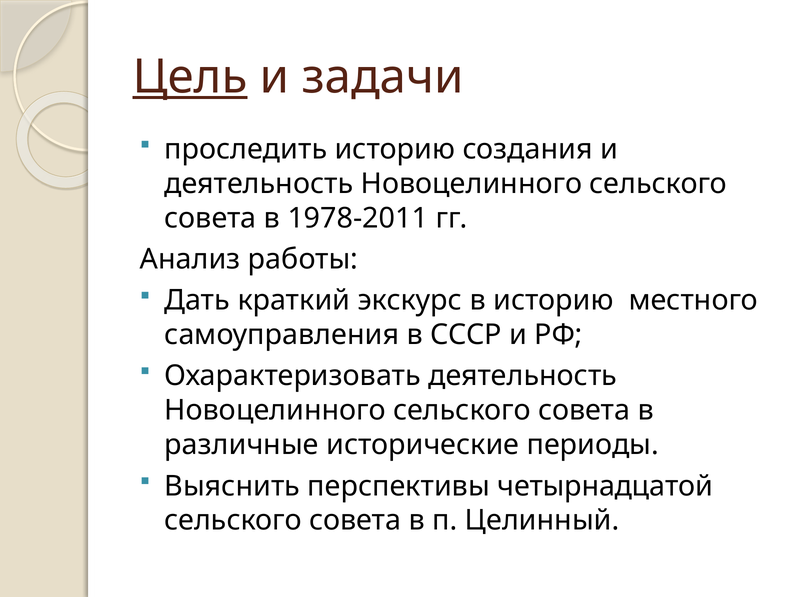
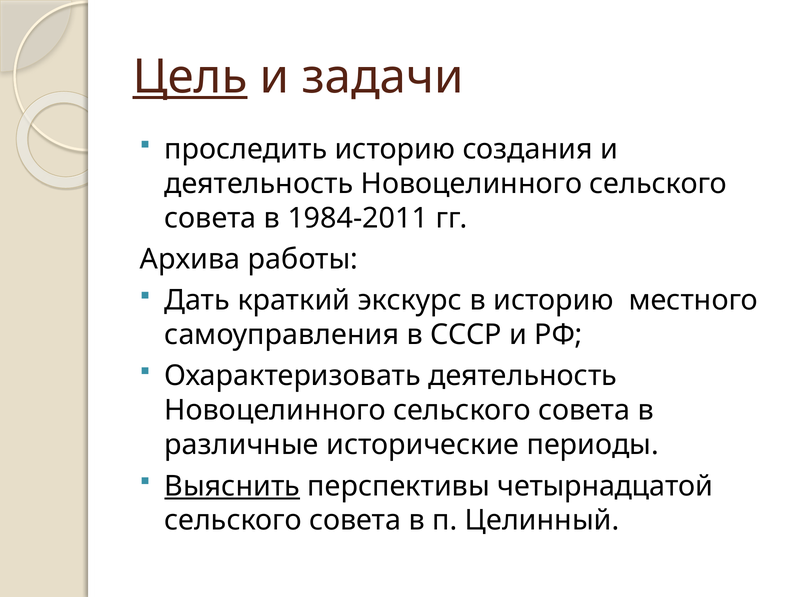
1978-2011: 1978-2011 -> 1984-2011 (358, 218)
Анализ: Анализ -> Архива (190, 259)
Выяснить underline: none -> present (232, 485)
